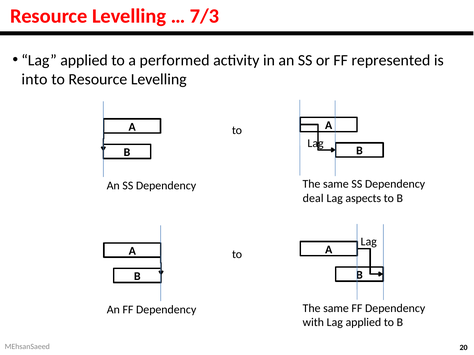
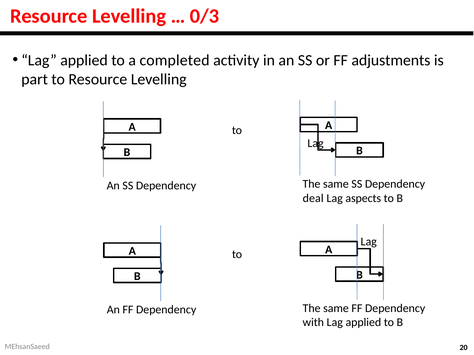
7/3: 7/3 -> 0/3 (205, 16)
performed: performed -> completed (175, 60)
represented: represented -> adjustments (391, 60)
into: into -> part (35, 79)
